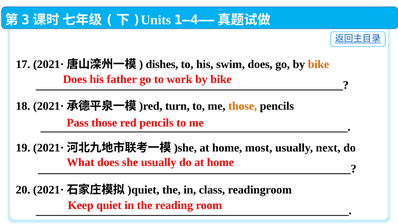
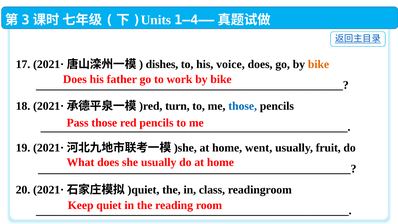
swim: swim -> voice (230, 64)
those colour: orange -> blue (243, 106)
most: most -> went (259, 148)
next: next -> fruit (328, 148)
